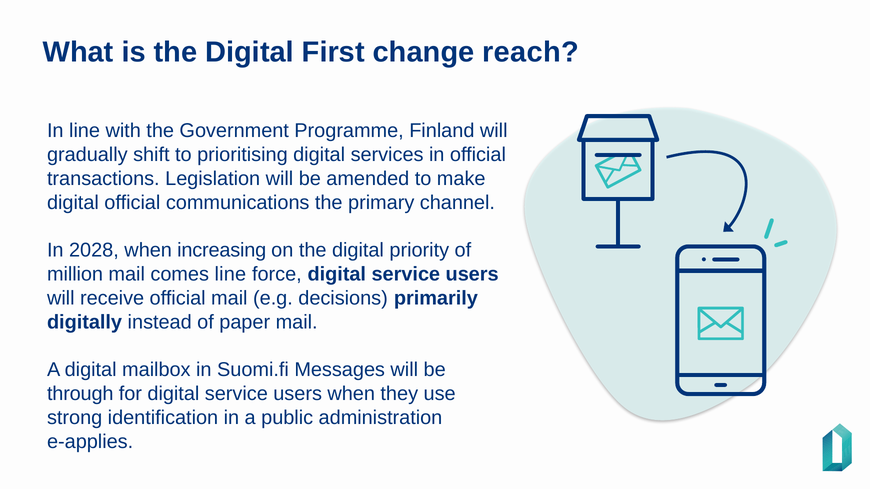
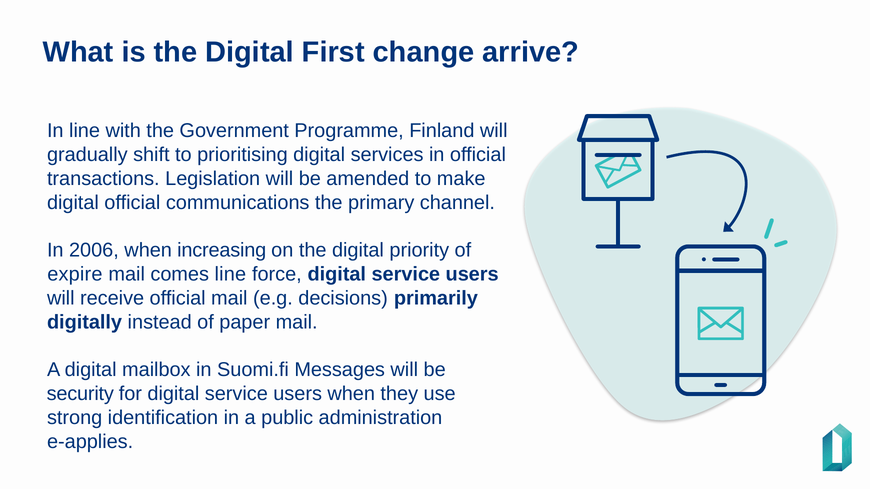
reach: reach -> arrive (531, 52)
2028: 2028 -> 2006 (94, 250)
million: million -> expire (75, 274)
through: through -> security (80, 394)
